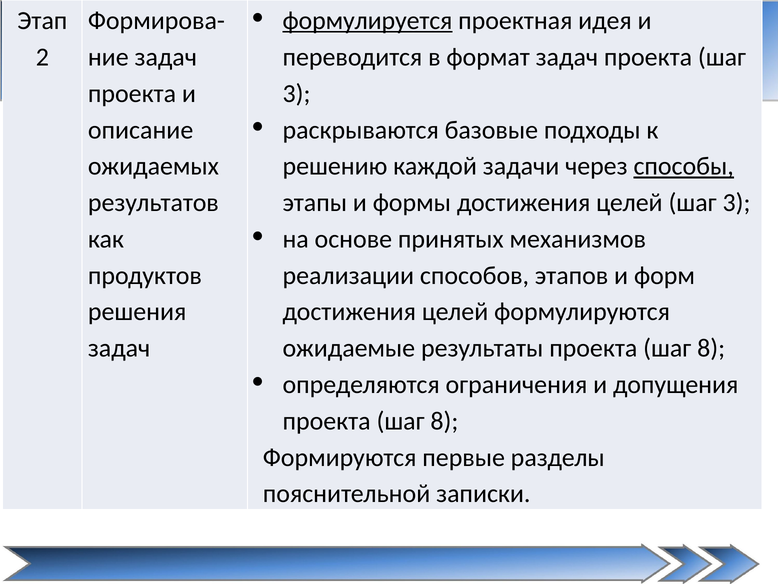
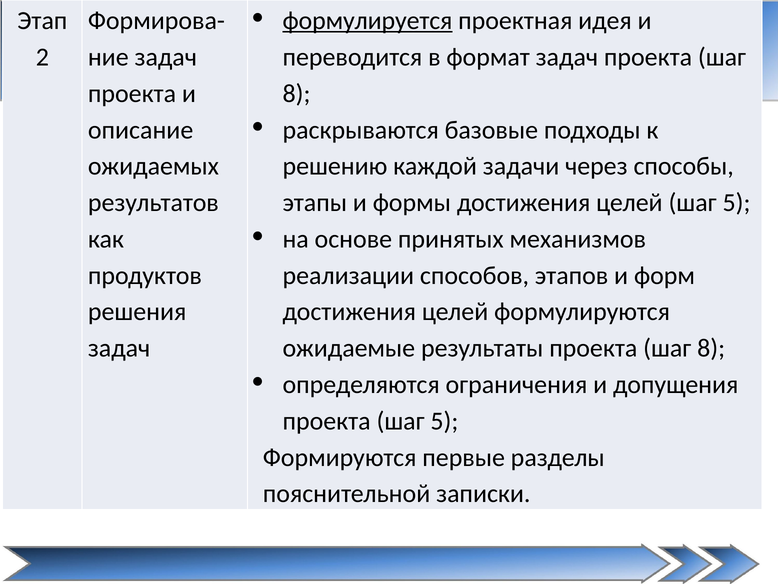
3: 3 -> 8 (297, 93)
способы underline: present -> none (684, 166)
целей шаг 3: 3 -> 5 (736, 203)
8: 8 -> 5 (444, 421)
